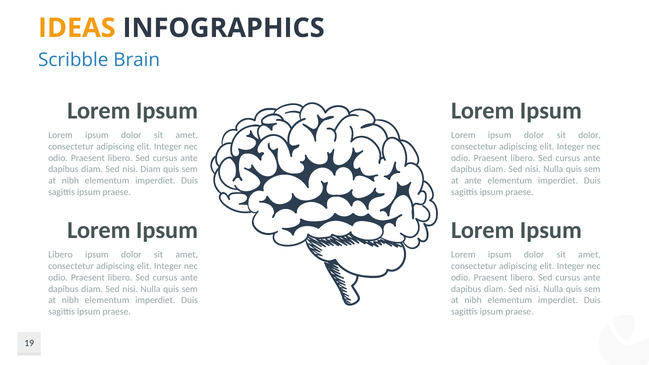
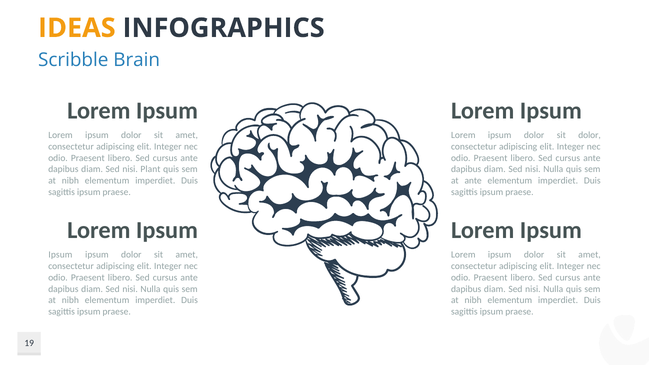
nisi Diam: Diam -> Plant (150, 169)
Libero: Libero -> Ipsum (60, 255)
